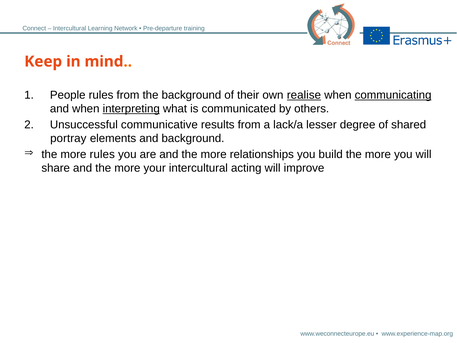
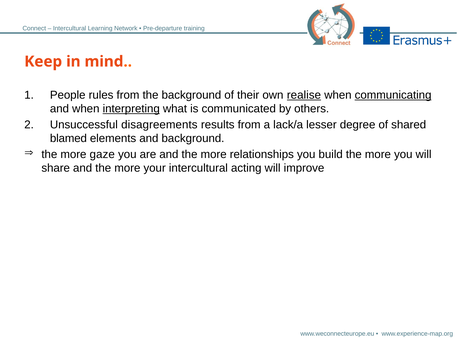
communicative: communicative -> disagreements (159, 125)
portray: portray -> blamed (68, 138)
more rules: rules -> gaze (102, 154)
